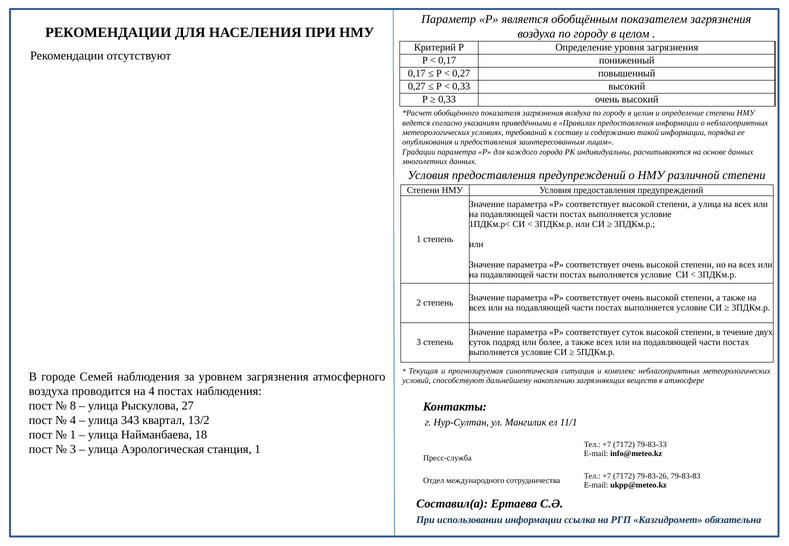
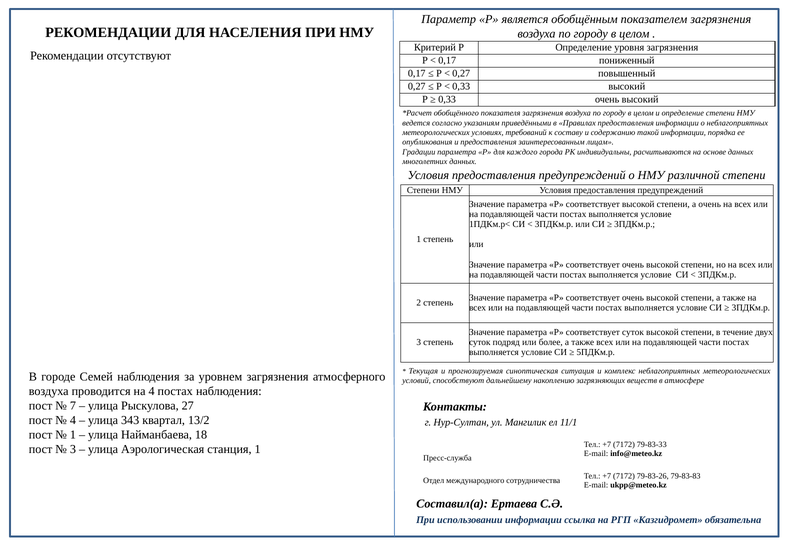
а улица: улица -> очень (710, 204)
8: 8 -> 7 (73, 406)
